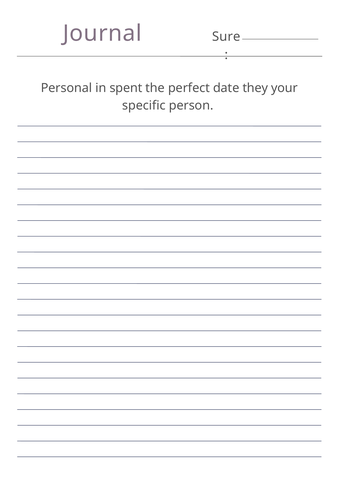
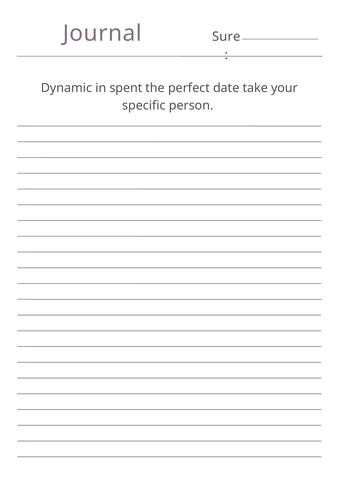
Personal: Personal -> Dynamic (66, 88)
they: they -> take (255, 88)
